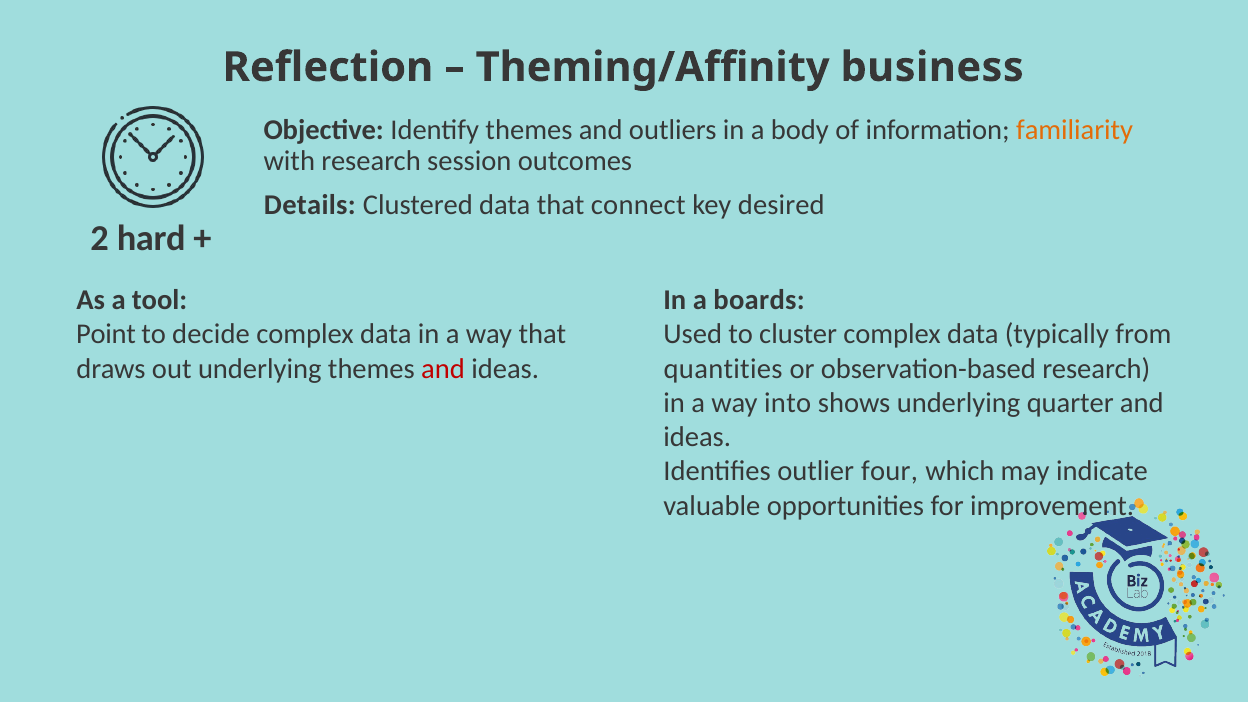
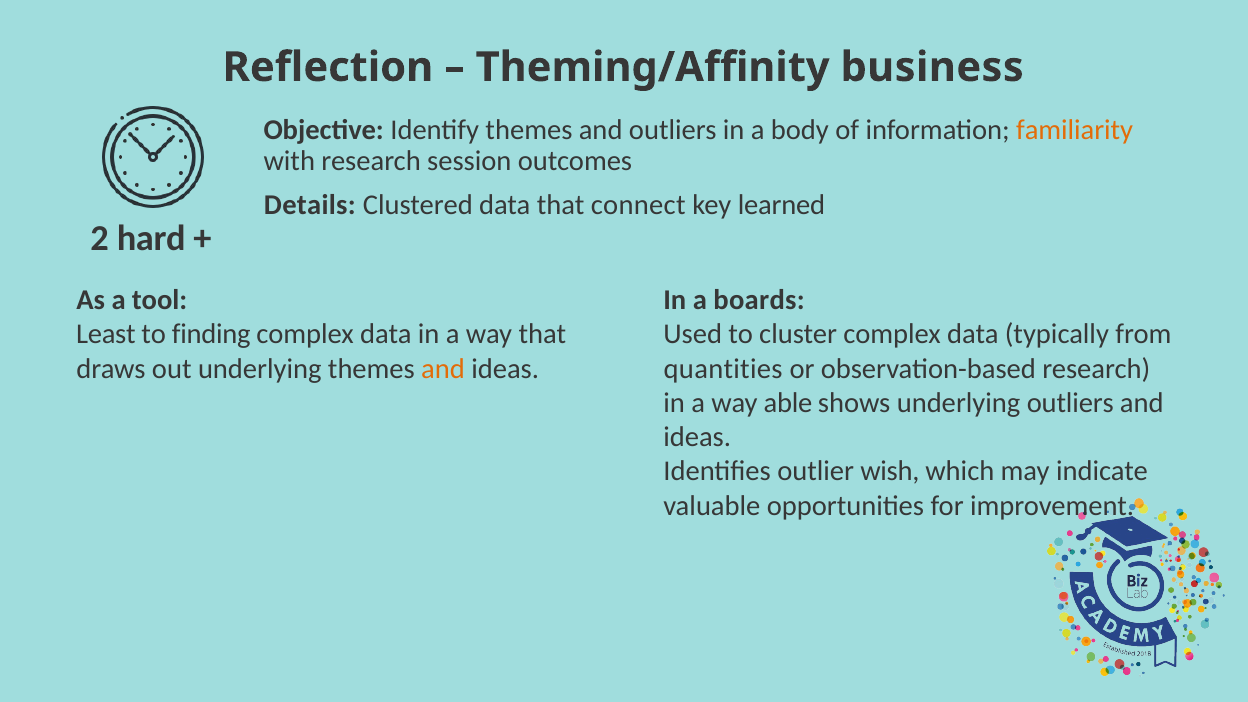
desired: desired -> learned (781, 205)
Point: Point -> Least (106, 334)
decide: decide -> finding (211, 334)
and colour: red -> orange (443, 369)
into: into -> able (788, 403)
underlying quarter: quarter -> outliers (1070, 403)
four: four -> wish (890, 471)
